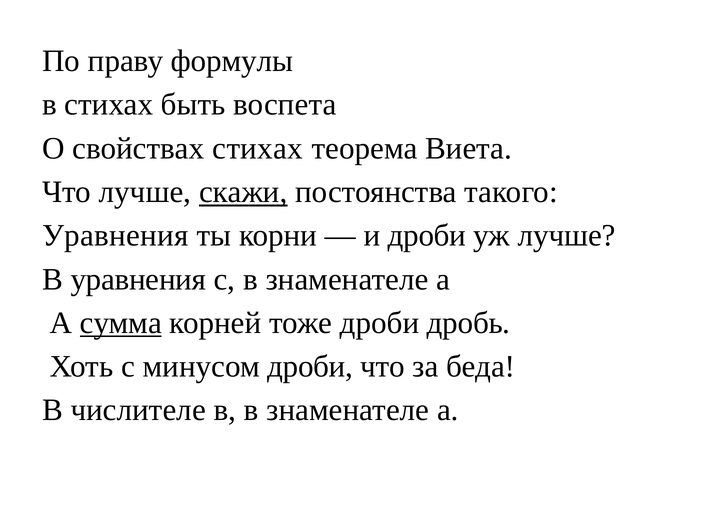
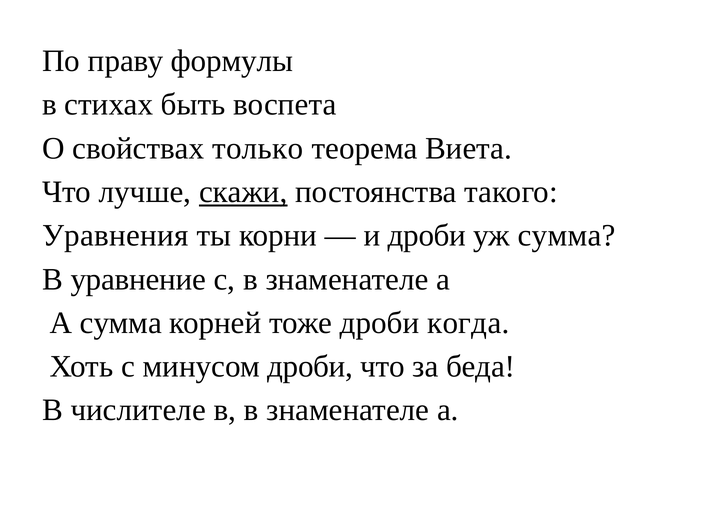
свойствах стихах: стихах -> только (258, 148)
уж лучше: лучше -> сумма (567, 235)
В уравнения: уравнения -> уравнение (138, 279)
сумма underline: present -> none (121, 323)
дробь: дробь -> когда (468, 323)
